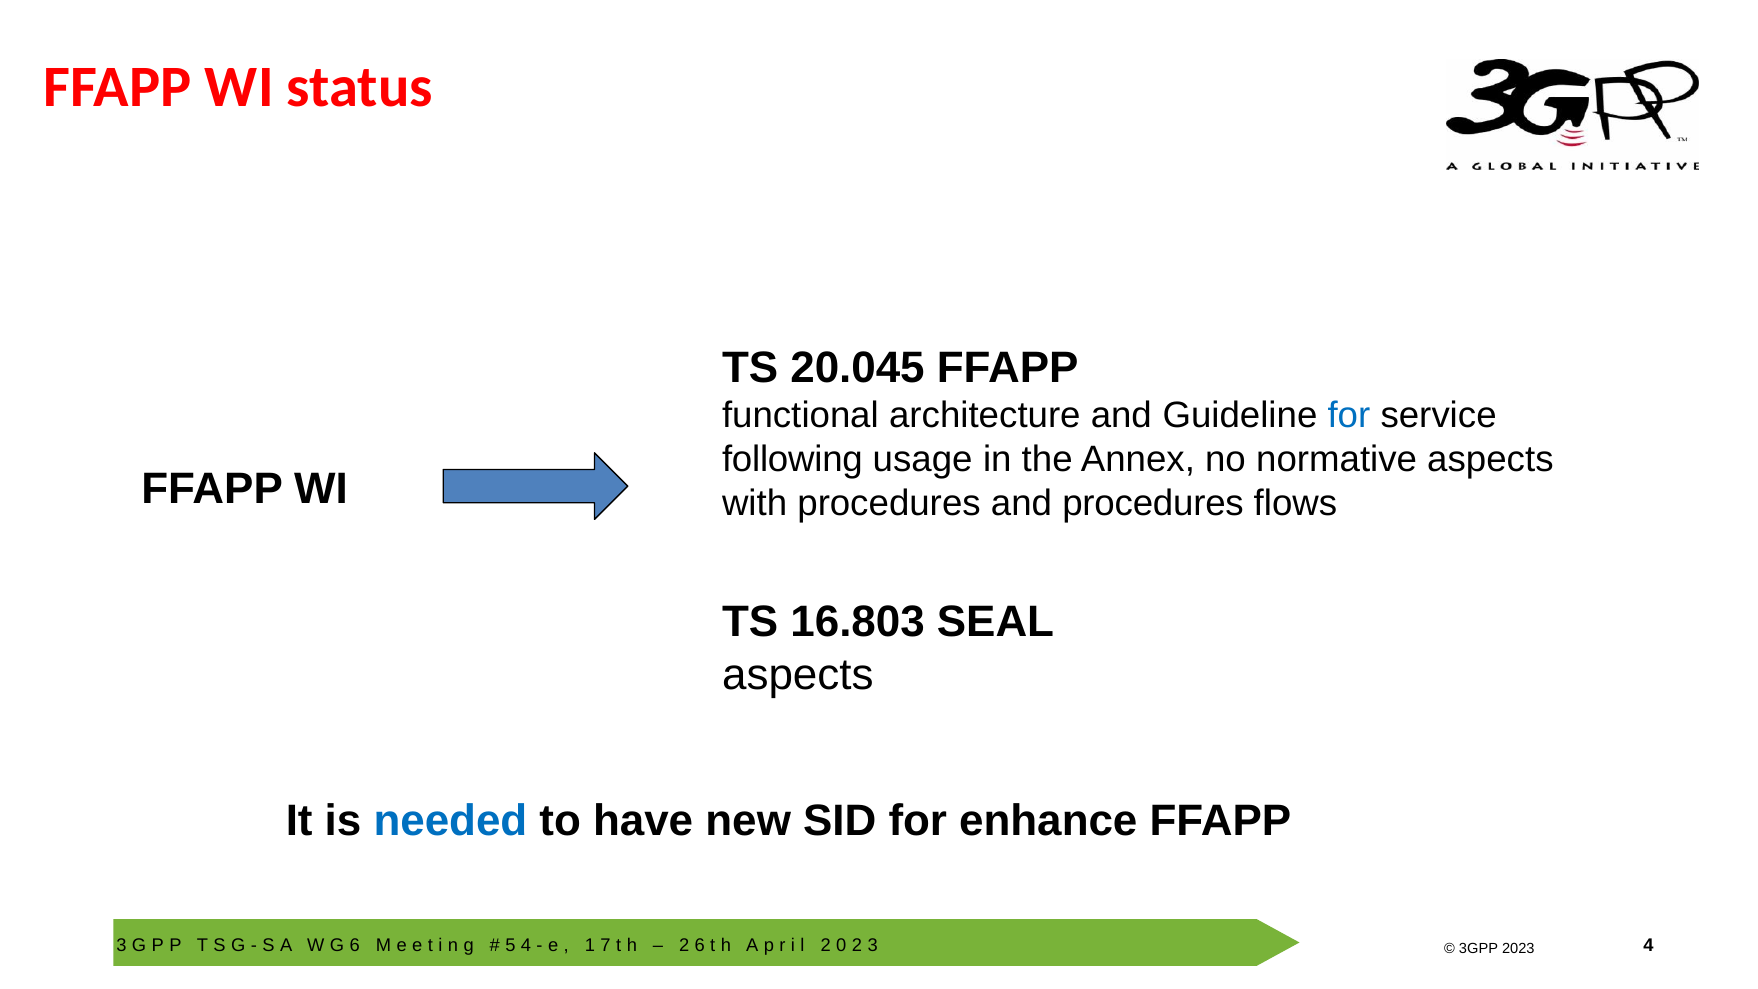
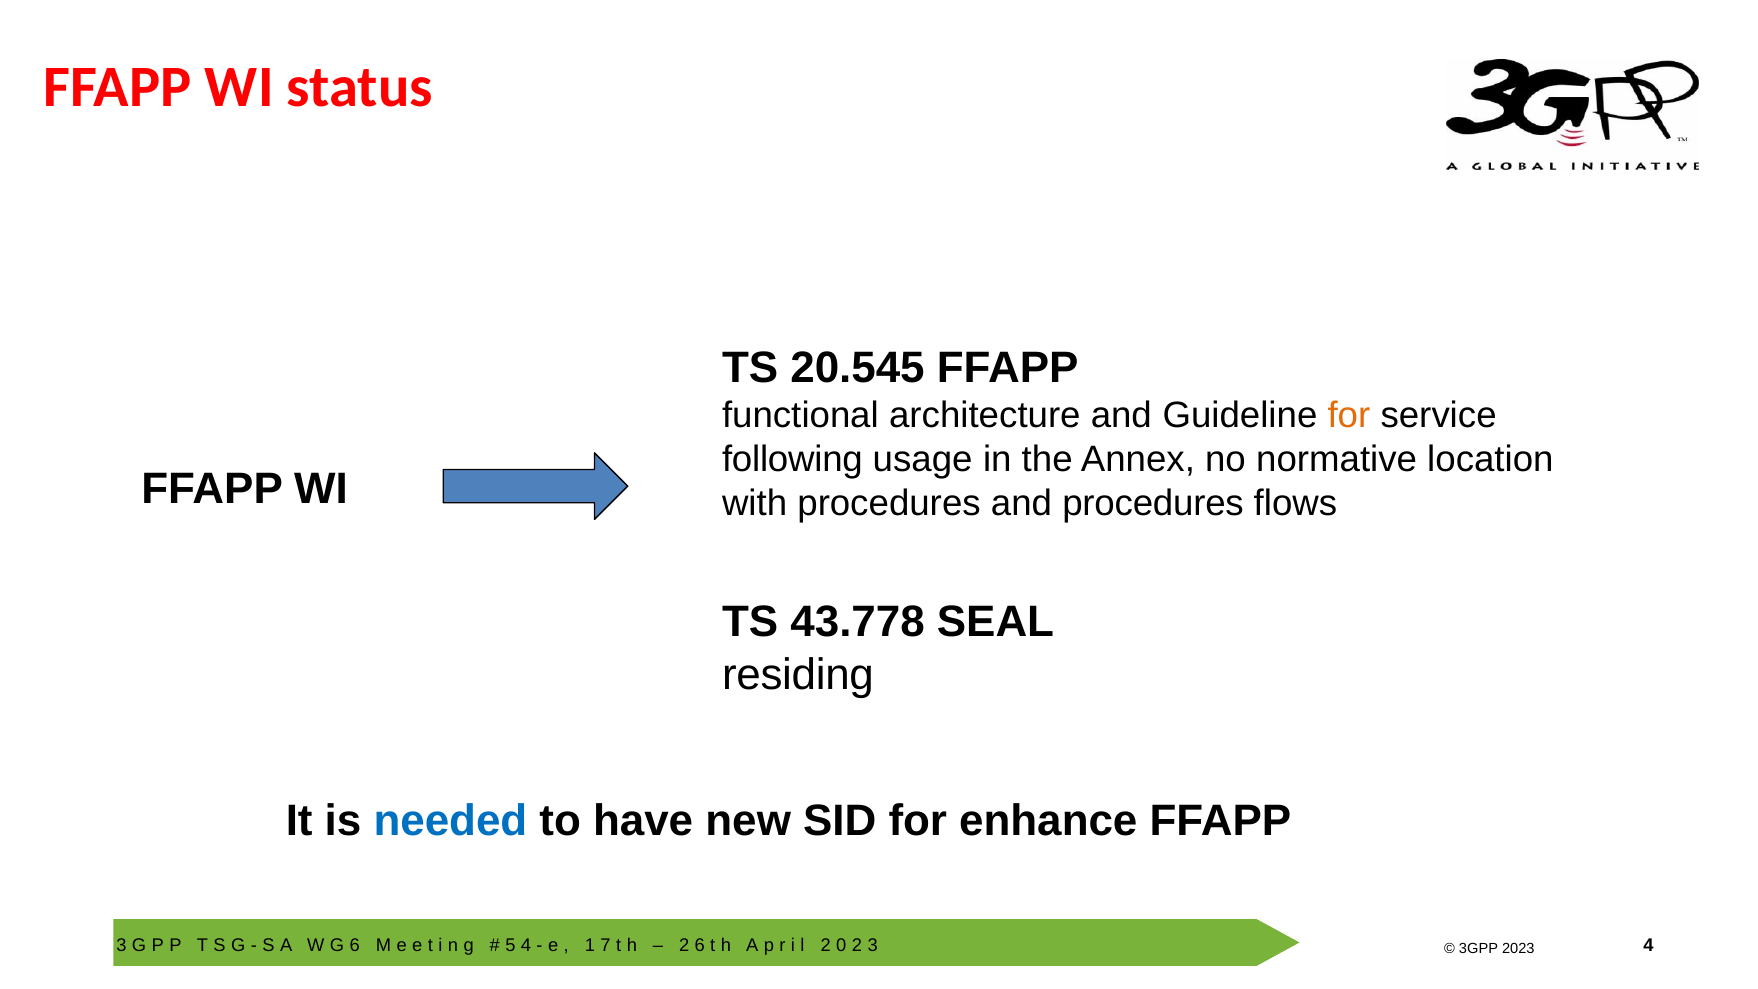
20.045: 20.045 -> 20.545 (858, 368)
for colour: blue -> orange (1349, 415)
normative aspects: aspects -> location (1490, 459)
16.803: 16.803 -> 43.778 (858, 622)
aspects: aspects -> residing (798, 675)
